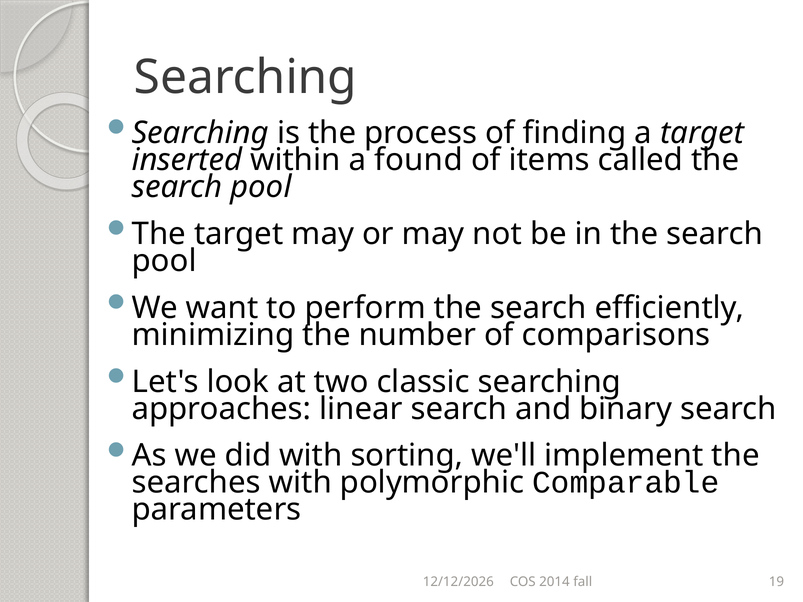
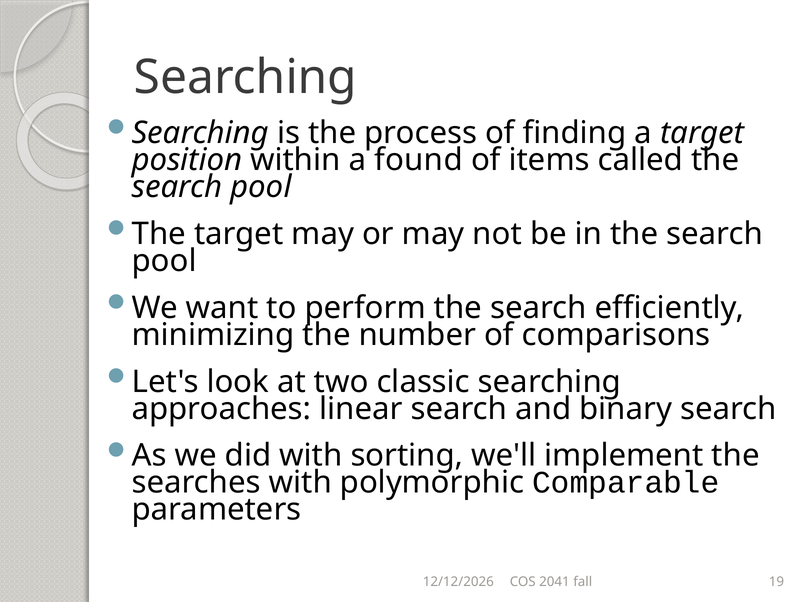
inserted: inserted -> position (187, 160)
2014: 2014 -> 2041 (554, 582)
